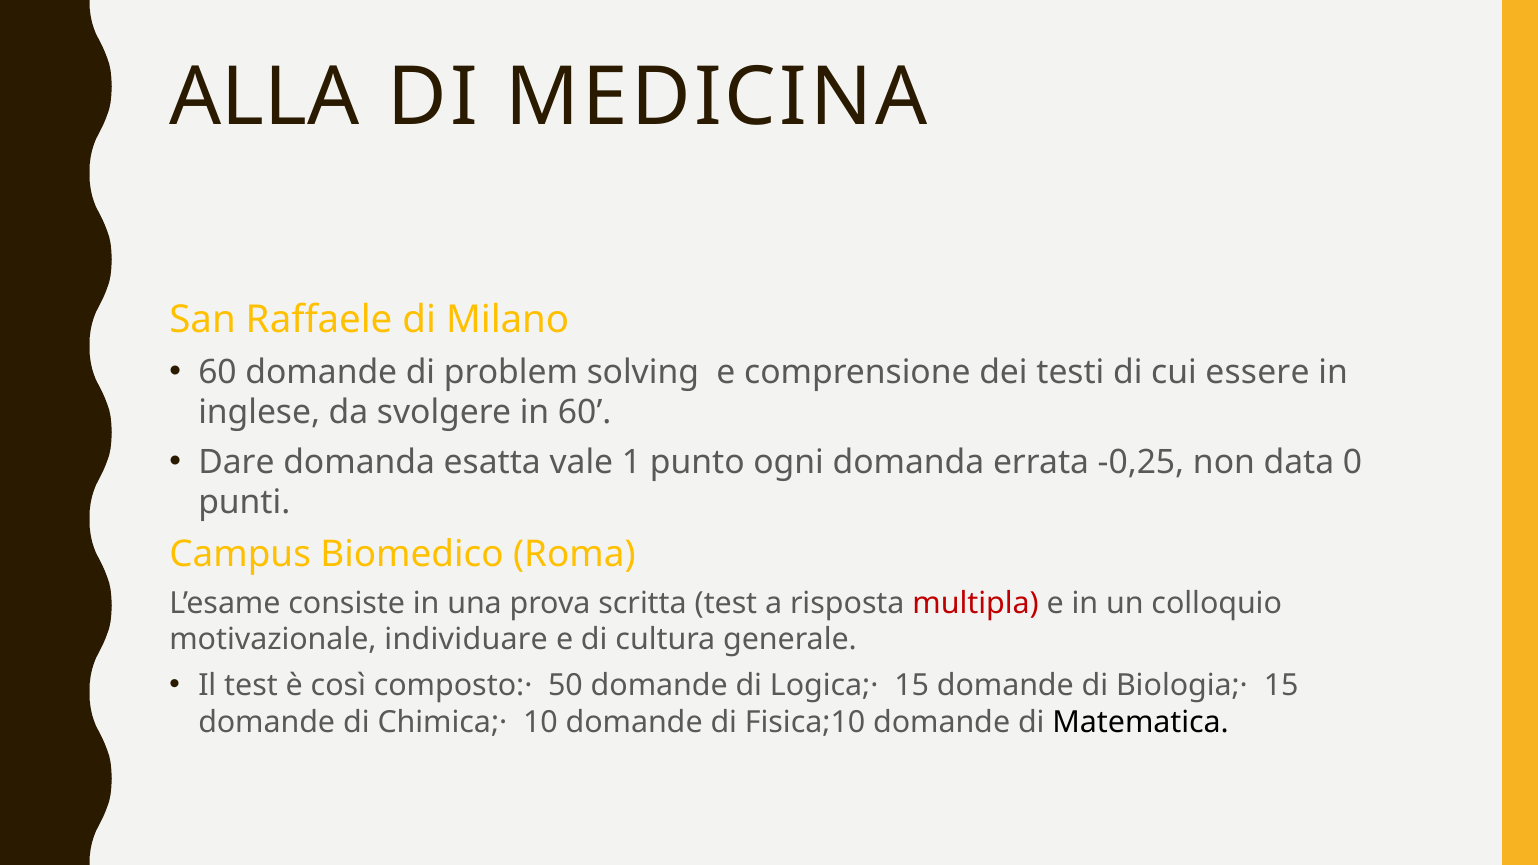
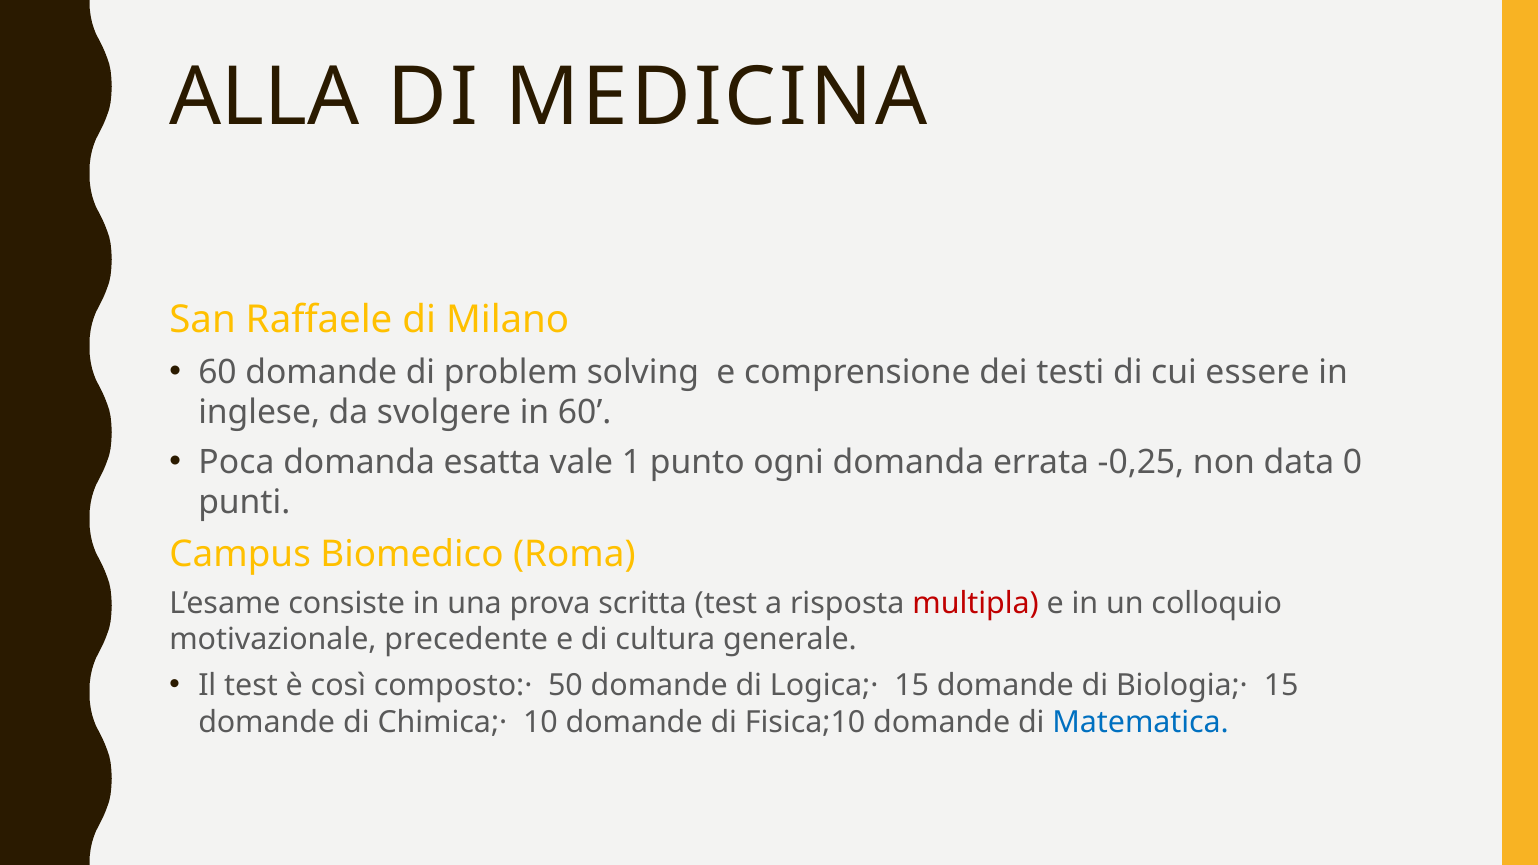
Dare: Dare -> Poca (236, 462)
individuare: individuare -> precedente (466, 640)
Matematica colour: black -> blue (1141, 722)
